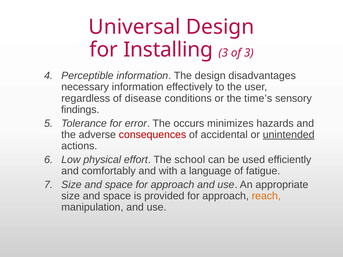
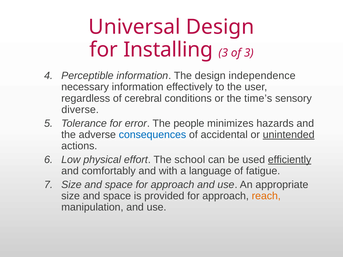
disadvantages: disadvantages -> independence (262, 76)
disease: disease -> cerebral (143, 98)
findings: findings -> diverse (80, 110)
occurs: occurs -> people (189, 123)
consequences colour: red -> blue (152, 135)
efficiently underline: none -> present (290, 160)
